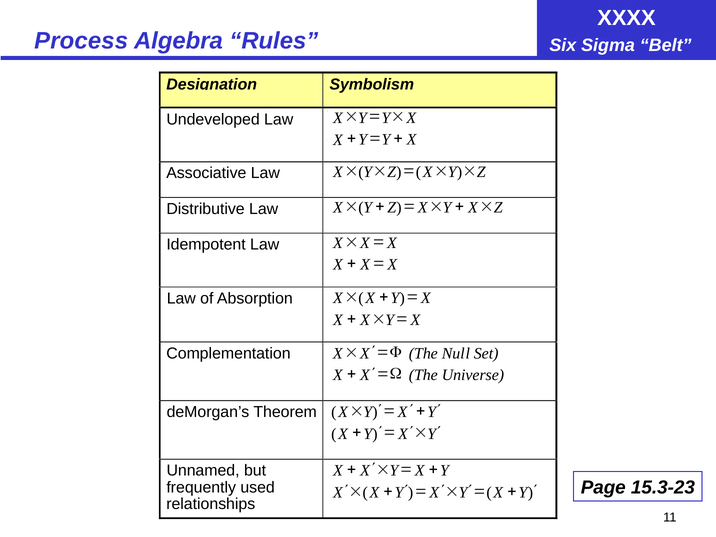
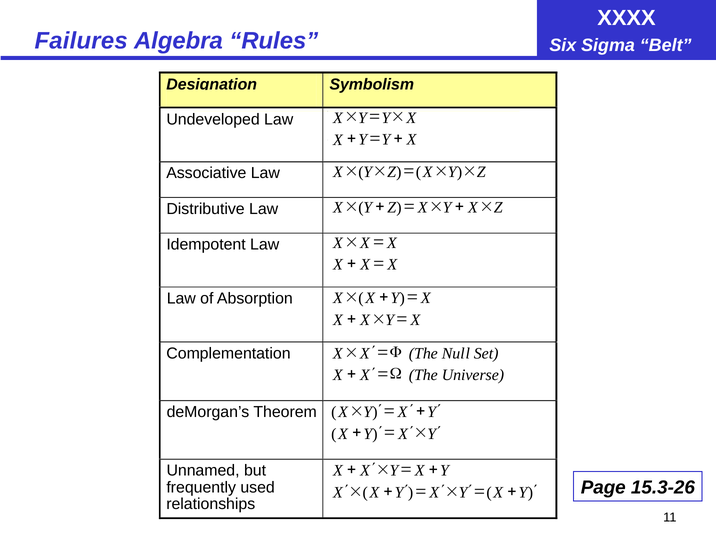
Process: Process -> Failures (81, 41)
15.3-23: 15.3-23 -> 15.3-26 (663, 488)
